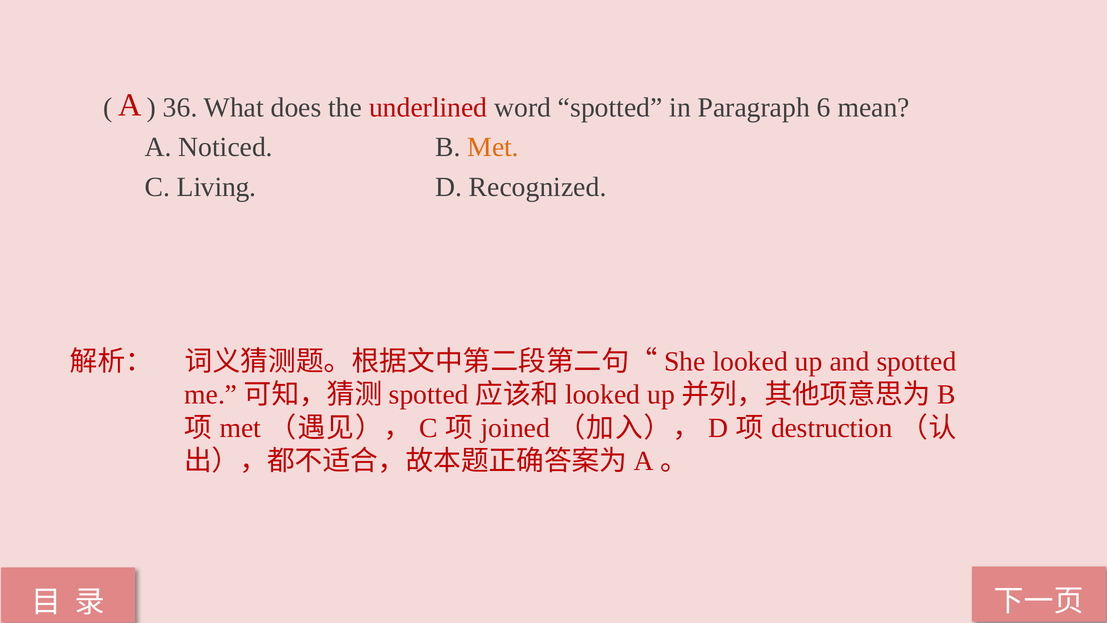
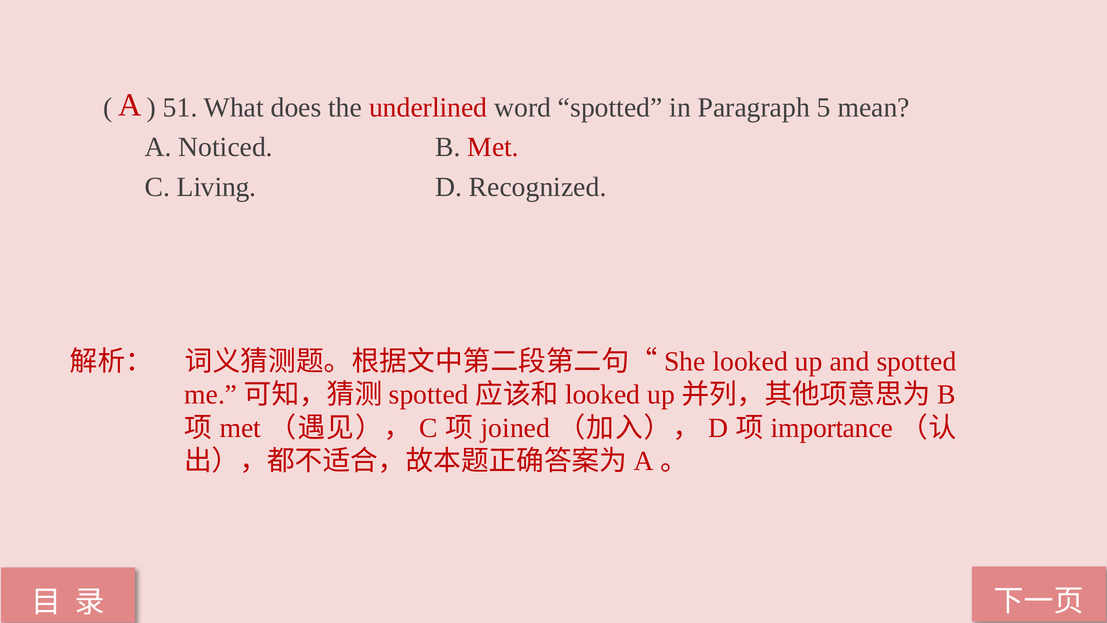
36: 36 -> 51 (180, 107)
6: 6 -> 5 (824, 107)
Met colour: orange -> red (493, 147)
destruction: destruction -> importance (832, 428)
